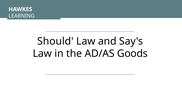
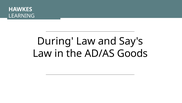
Should: Should -> During (55, 41)
